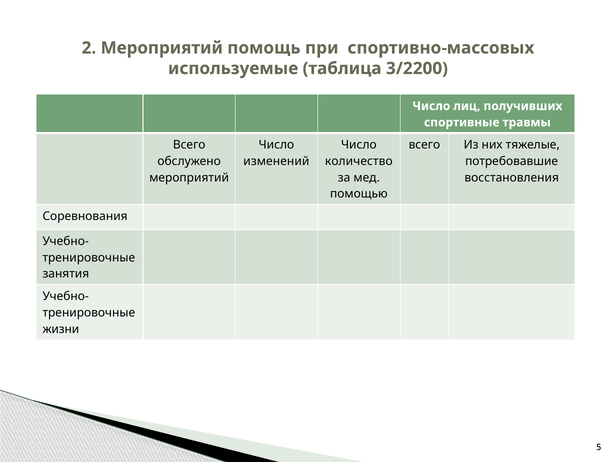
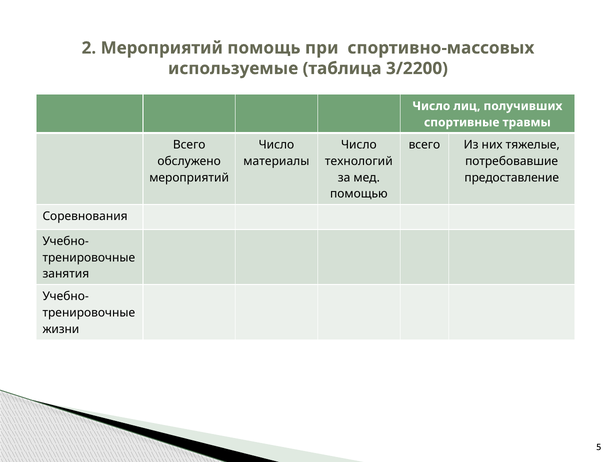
изменений: изменений -> материалы (276, 161)
количество: количество -> технологий (359, 161)
восстановления: восстановления -> предоставление (512, 178)
